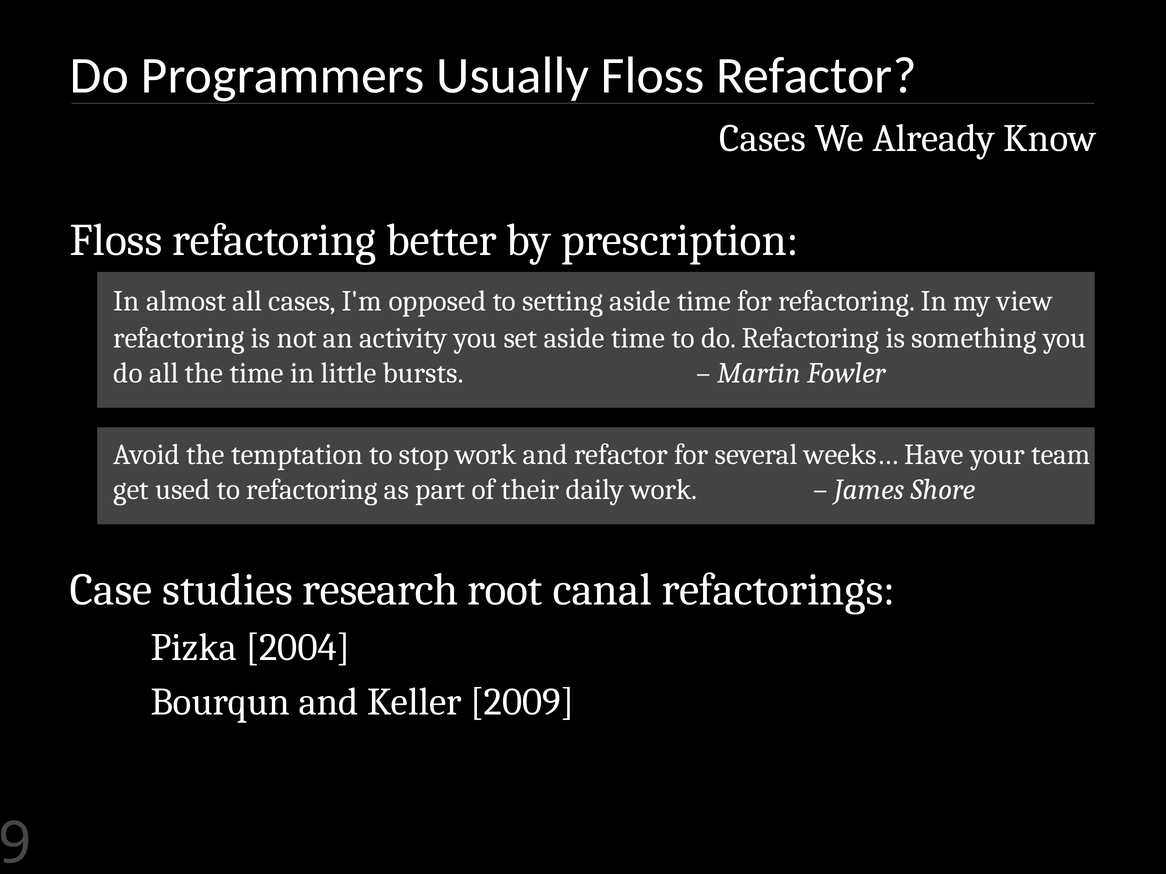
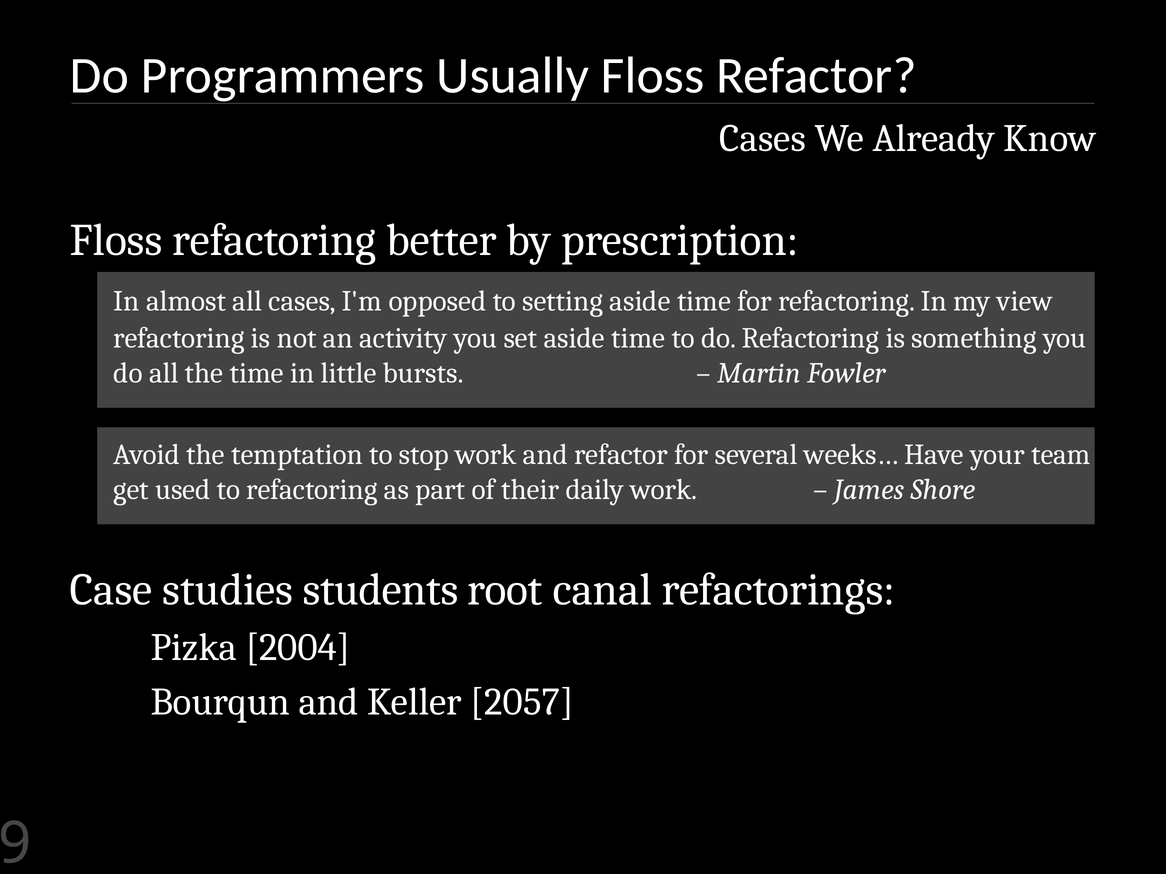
research: research -> students (381, 590)
2009: 2009 -> 2057 (522, 702)
